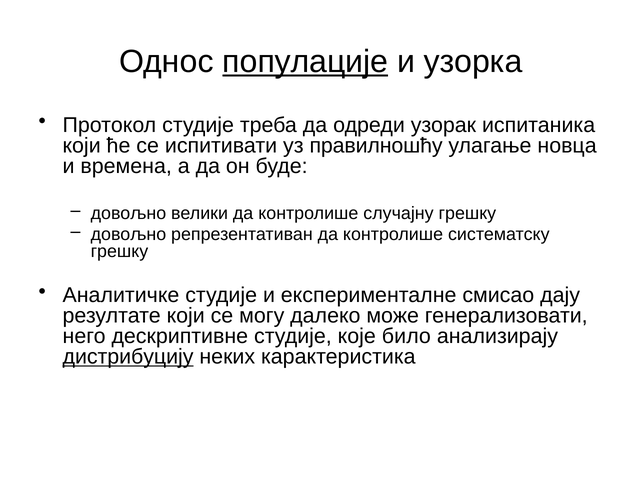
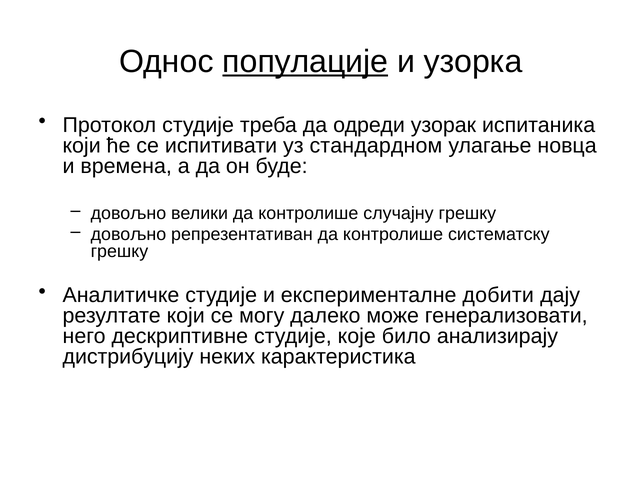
правилношћу: правилношћу -> стандардном (376, 145)
смисао: смисао -> добити (498, 295)
дистрибуцију underline: present -> none (128, 356)
